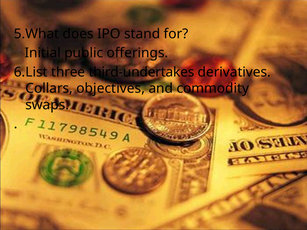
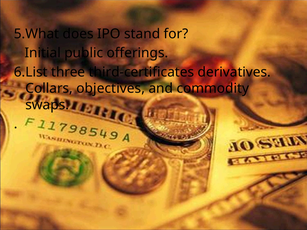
third-undertakes: third-undertakes -> third-certificates (141, 72)
